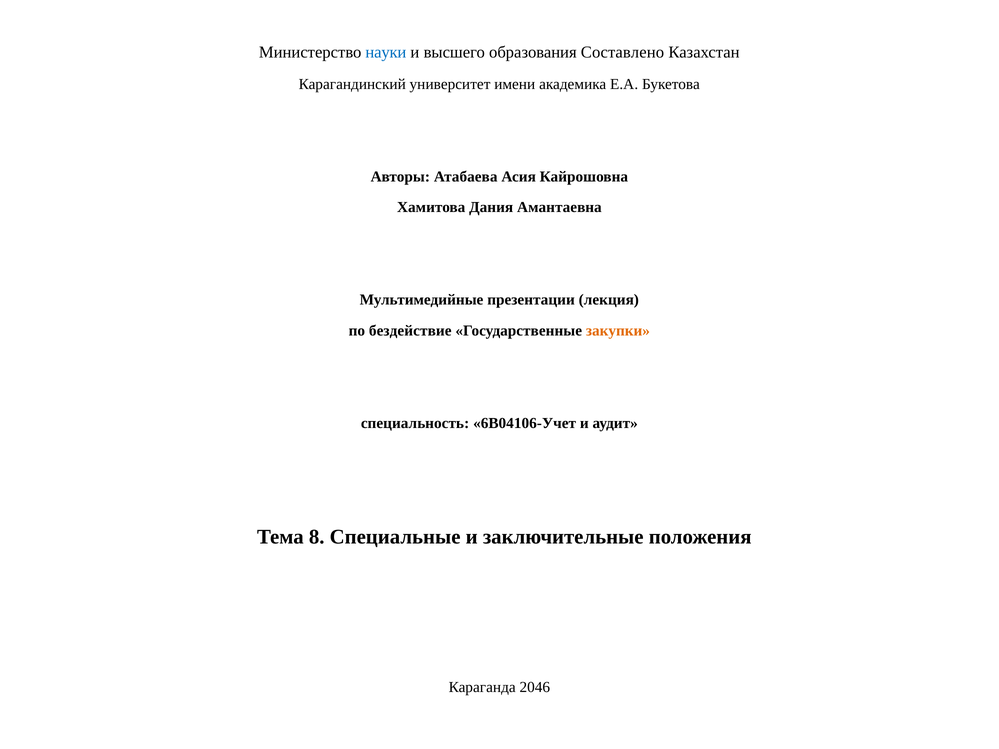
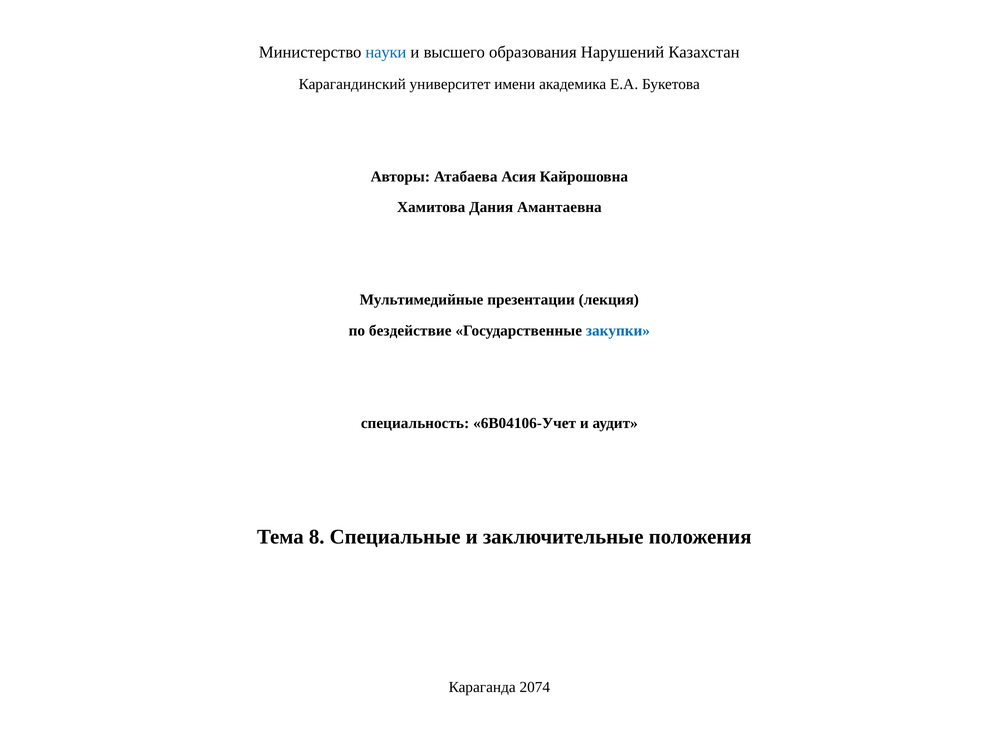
Составлено: Составлено -> Нарушений (623, 52)
закупки colour: orange -> blue (618, 331)
2046: 2046 -> 2074 (535, 687)
